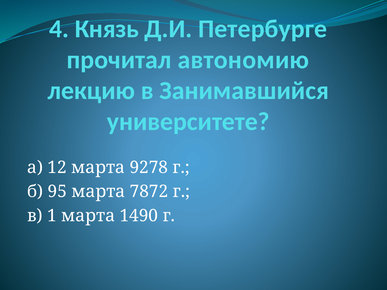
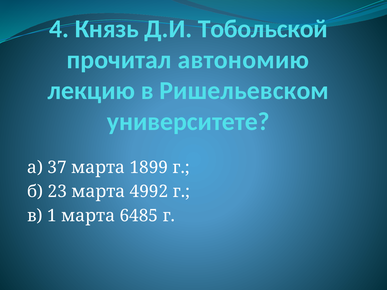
Петербурге: Петербурге -> Тобольской (263, 29)
Занимавшийся: Занимавшийся -> Ришельевском (244, 91)
12: 12 -> 37 (57, 168)
9278: 9278 -> 1899 (149, 168)
95: 95 -> 23 (57, 192)
7872: 7872 -> 4992 (149, 192)
1490: 1490 -> 6485 (139, 216)
